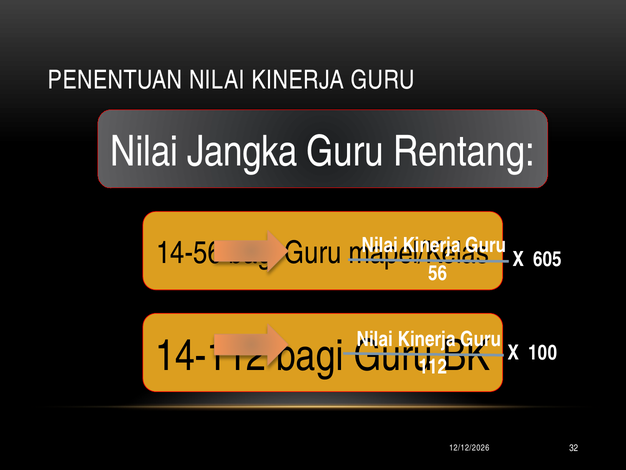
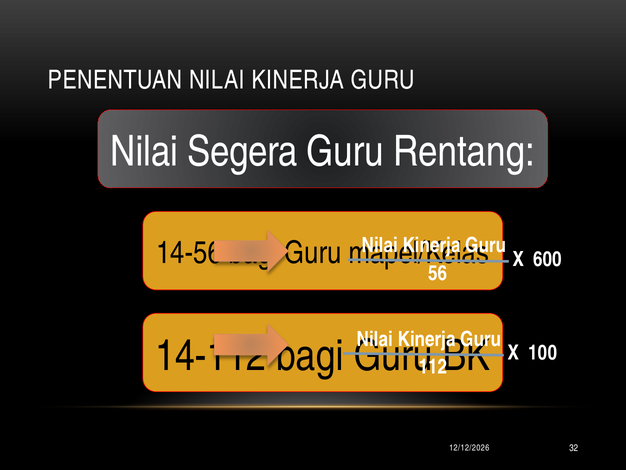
Jangka: Jangka -> Segera (242, 152)
605: 605 -> 600 (548, 259)
